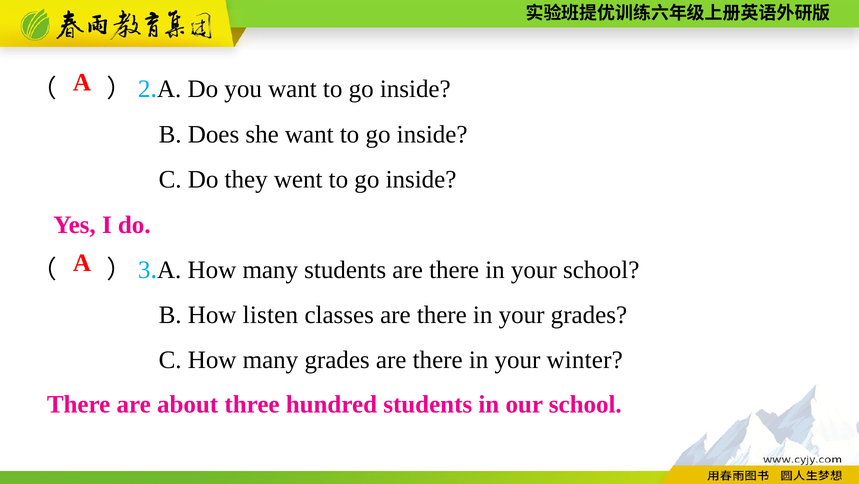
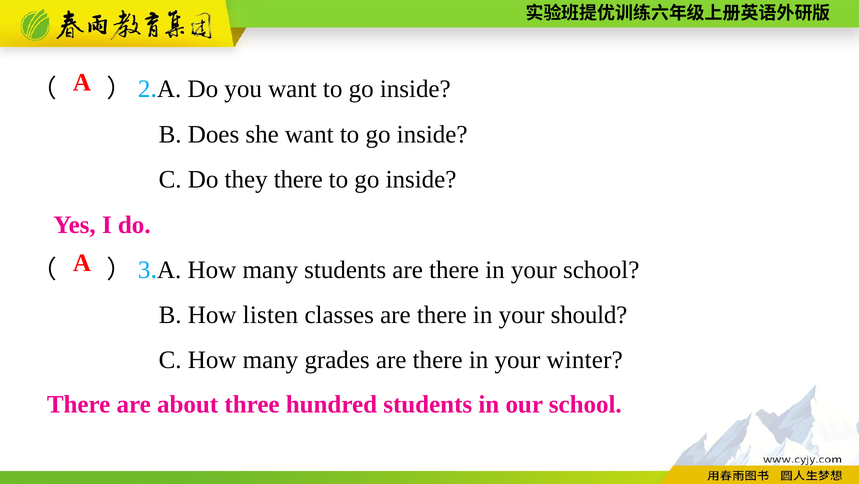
they went: went -> there (298, 179)
your grades: grades -> should (589, 315)
